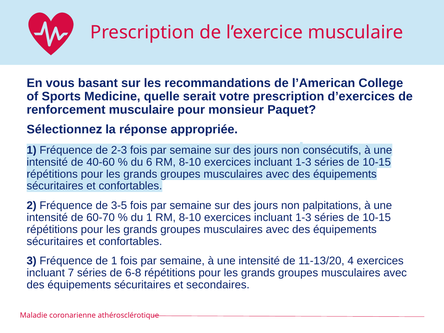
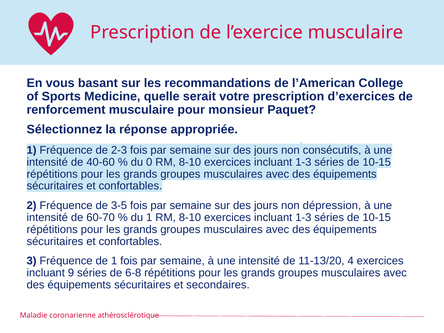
6: 6 -> 0 (149, 162)
palpitations: palpitations -> dépression (332, 205)
7: 7 -> 9 (71, 273)
